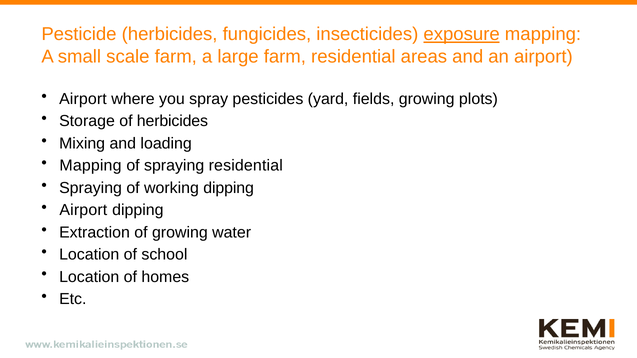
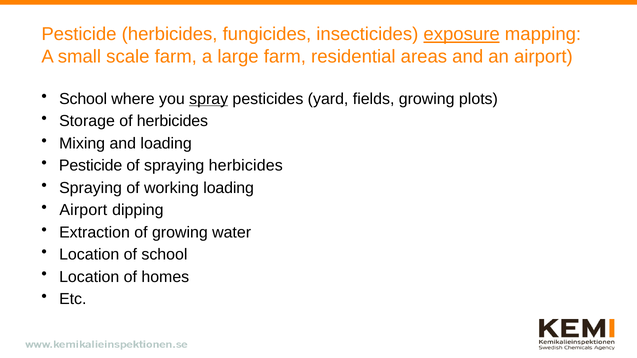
Airport: Airport -> School (83, 99)
spray underline: none -> present (209, 99)
Mapping: Mapping -> Pesticide (91, 166)
spraying residential: residential -> herbicides (246, 166)
working dipping: dipping -> loading (229, 188)
